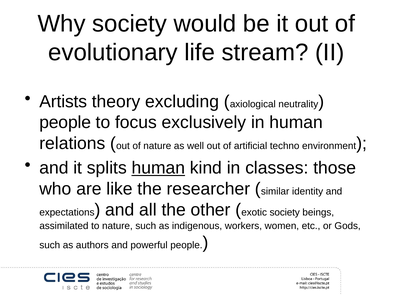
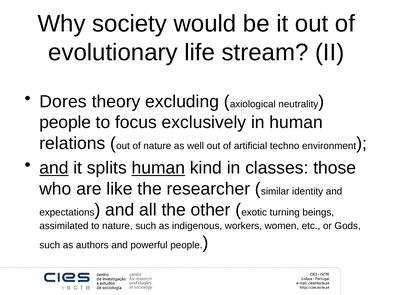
Artists: Artists -> Dores (63, 101)
and underline: none -> present (54, 168)
exotic society: society -> turning (285, 212)
